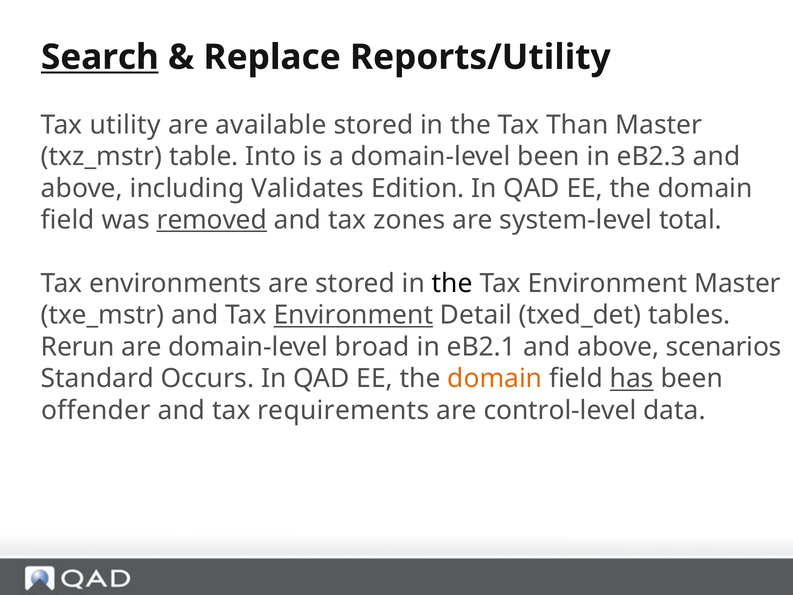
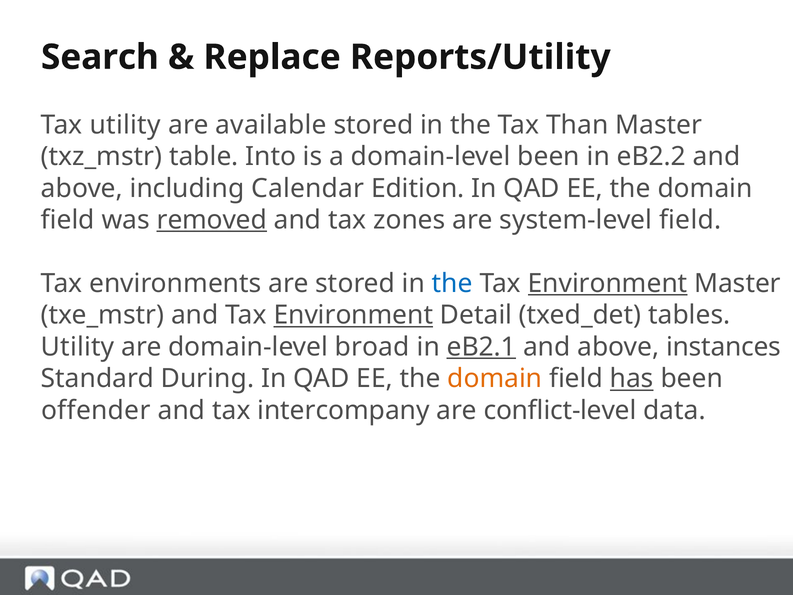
Search underline: present -> none (100, 57)
eB2.3: eB2.3 -> eB2.2 (651, 156)
Validates: Validates -> Calendar (308, 188)
system-level total: total -> field (690, 220)
the colour: black -> blue (452, 283)
Environment underline: none -> present (608, 283)
Rerun: Rerun -> Utility (78, 347)
eB2.1 underline: none -> present (481, 347)
scenarios: scenarios -> instances (724, 347)
Occurs: Occurs -> During (207, 379)
requirements: requirements -> intercompany (344, 410)
control-level: control-level -> conflict-level (560, 410)
